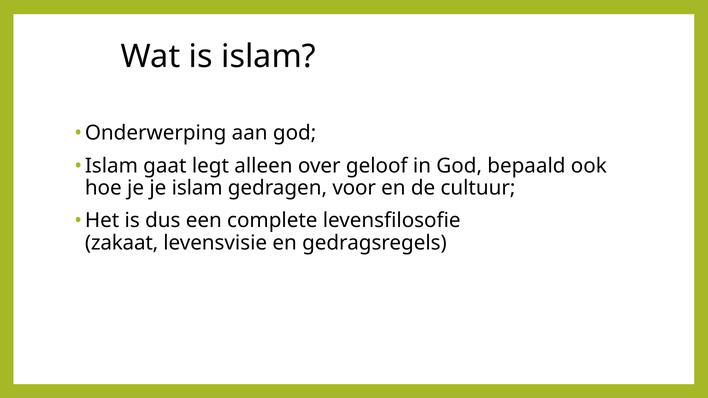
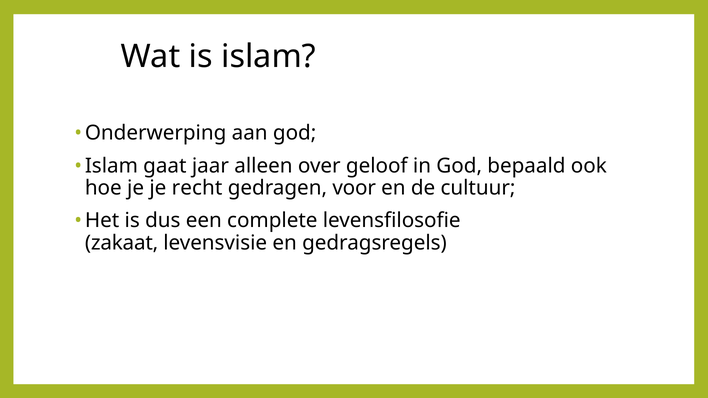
legt: legt -> jaar (210, 166)
je islam: islam -> recht (197, 188)
